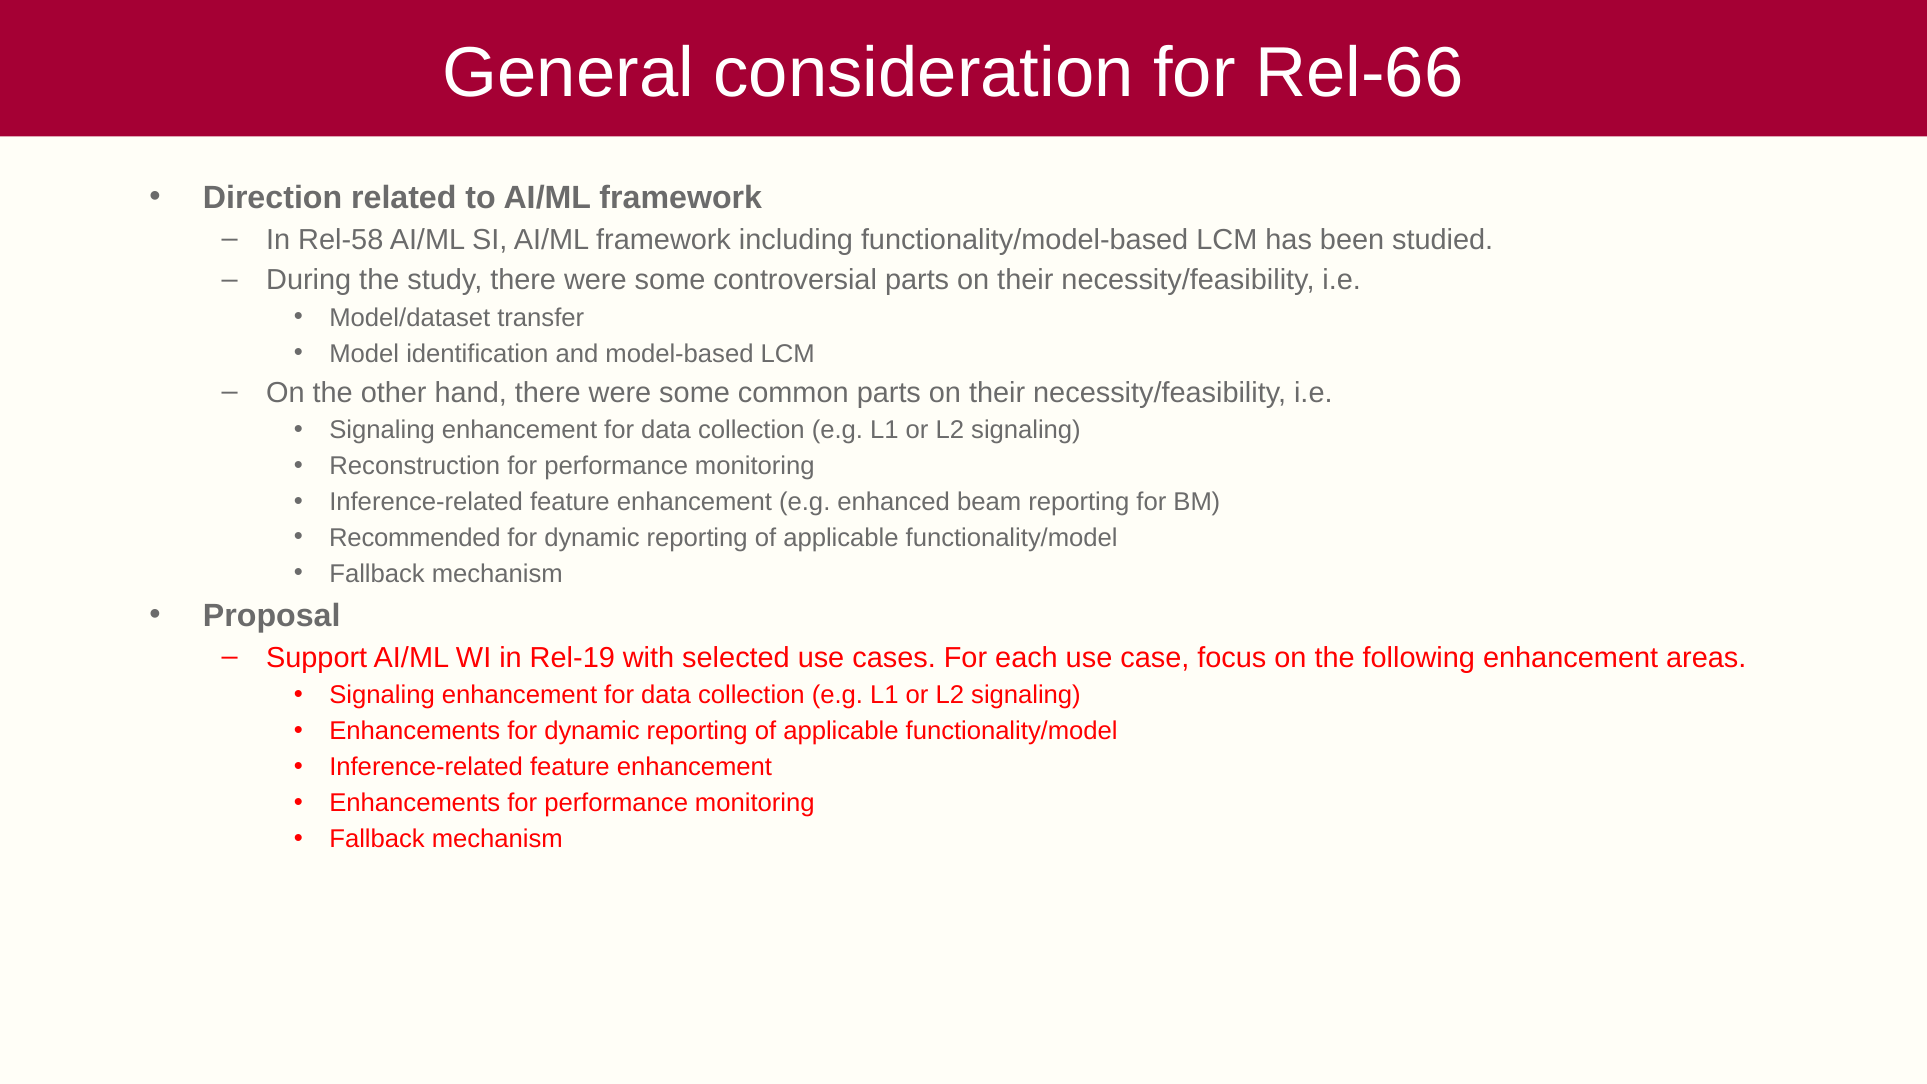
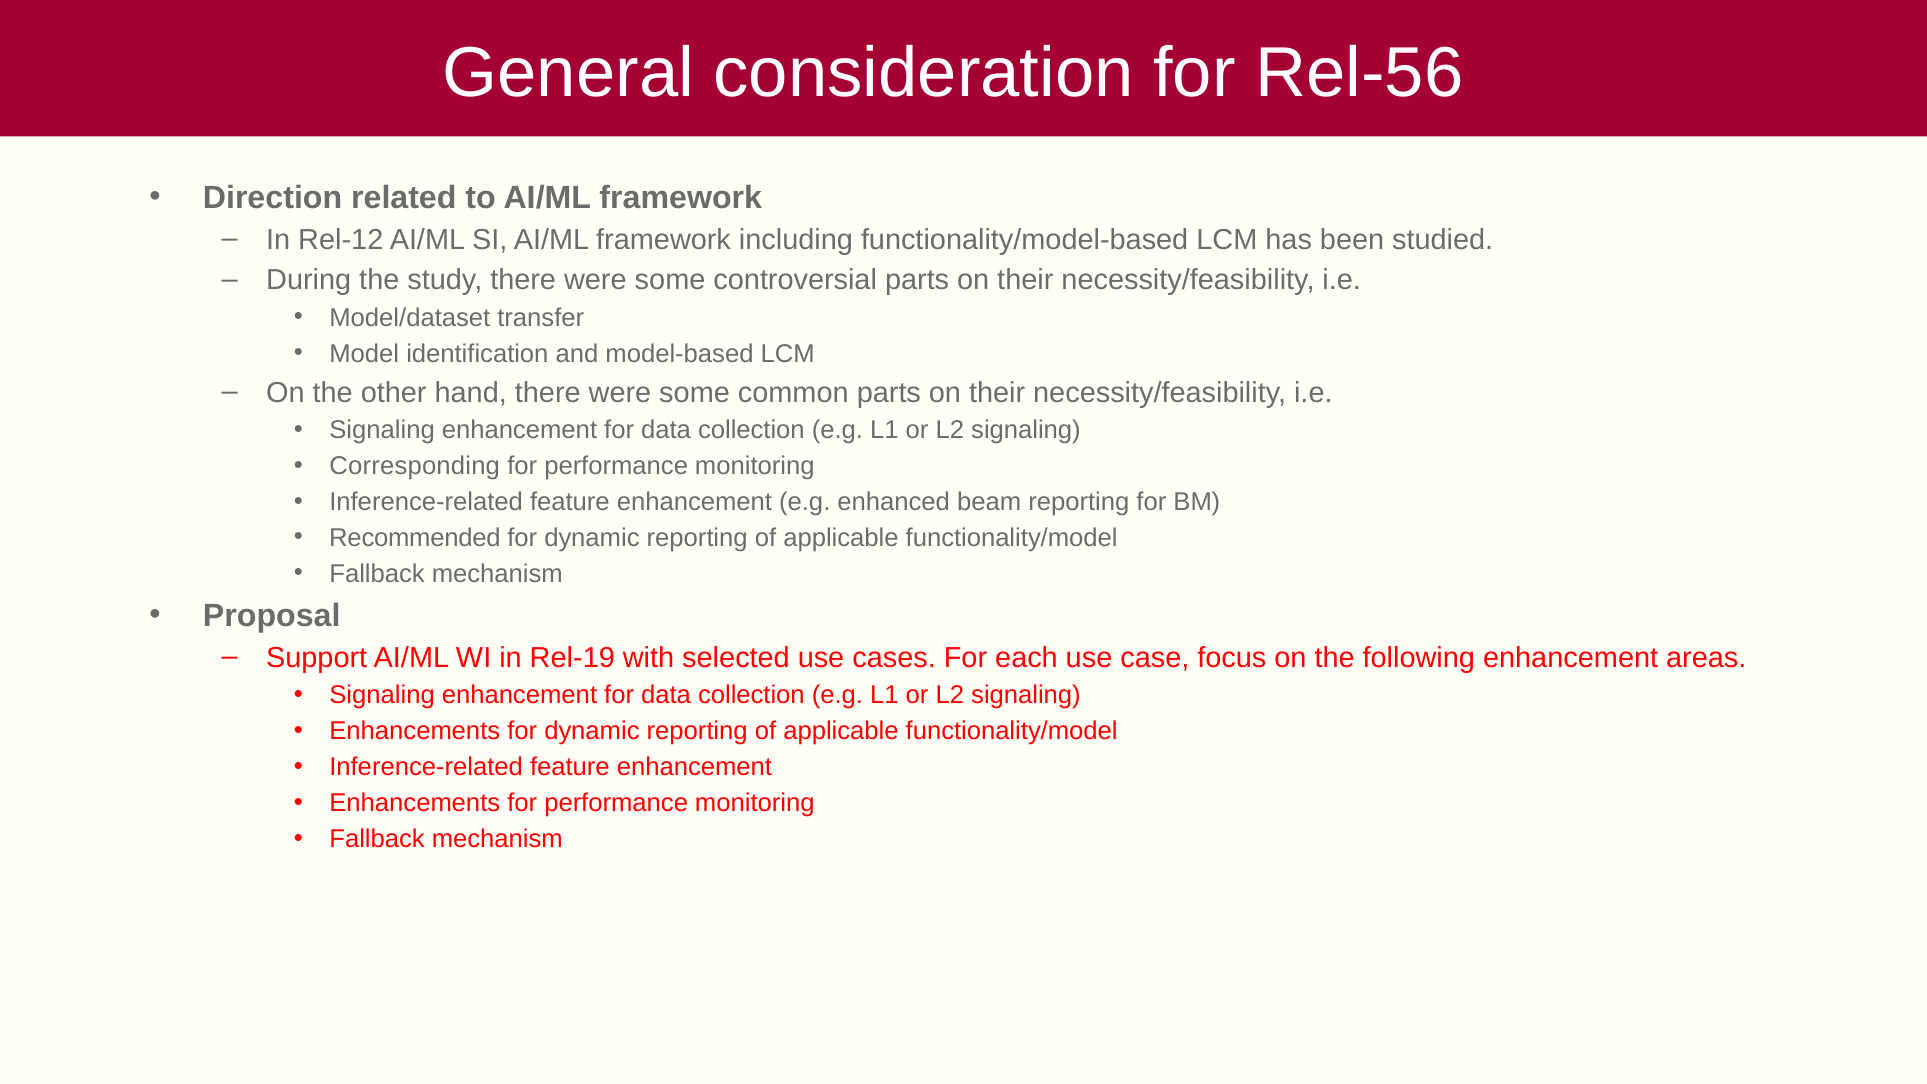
Rel-66: Rel-66 -> Rel-56 (1359, 73)
Rel-58: Rel-58 -> Rel-12 (341, 240)
Reconstruction: Reconstruction -> Corresponding (415, 466)
